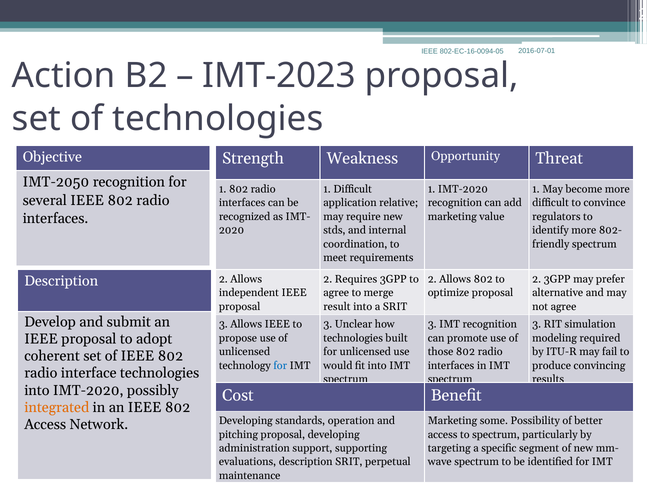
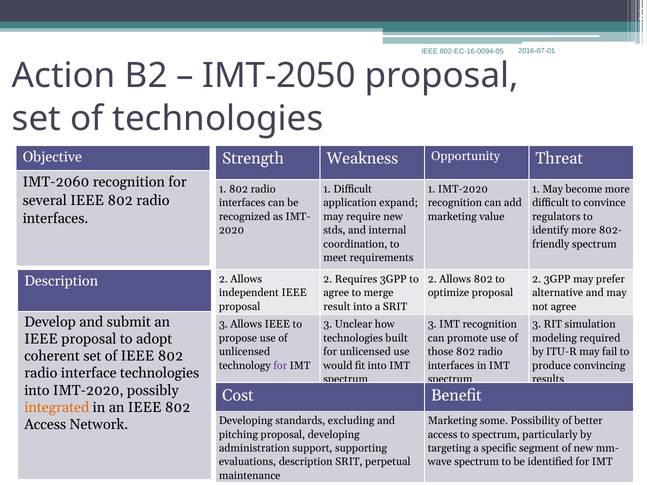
IMT-2023: IMT-2023 -> IMT-2050 (279, 76)
IMT-2050: IMT-2050 -> IMT-2060 (56, 182)
relative: relative -> expand (399, 203)
for colour: blue -> purple (280, 366)
operation: operation -> excluding (351, 421)
